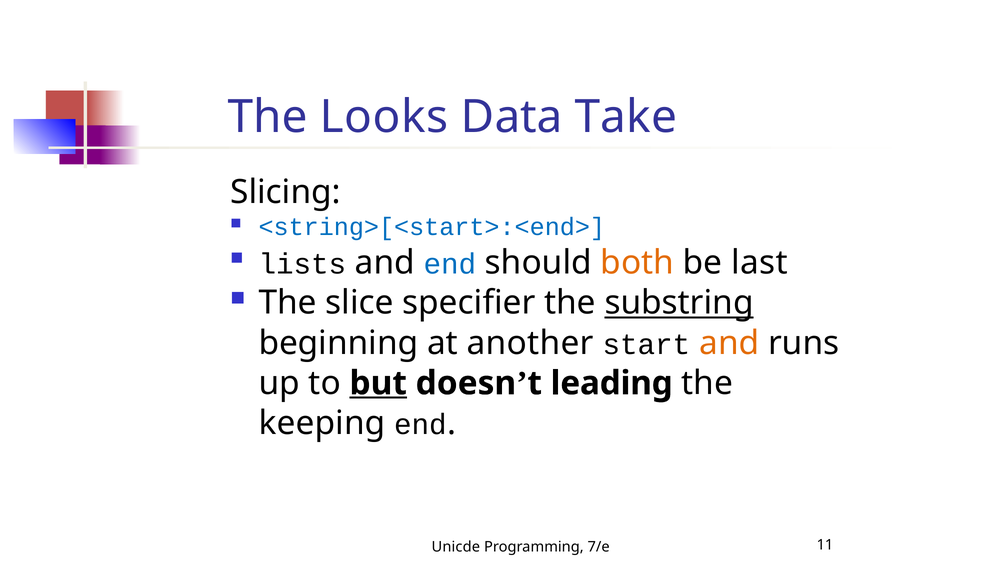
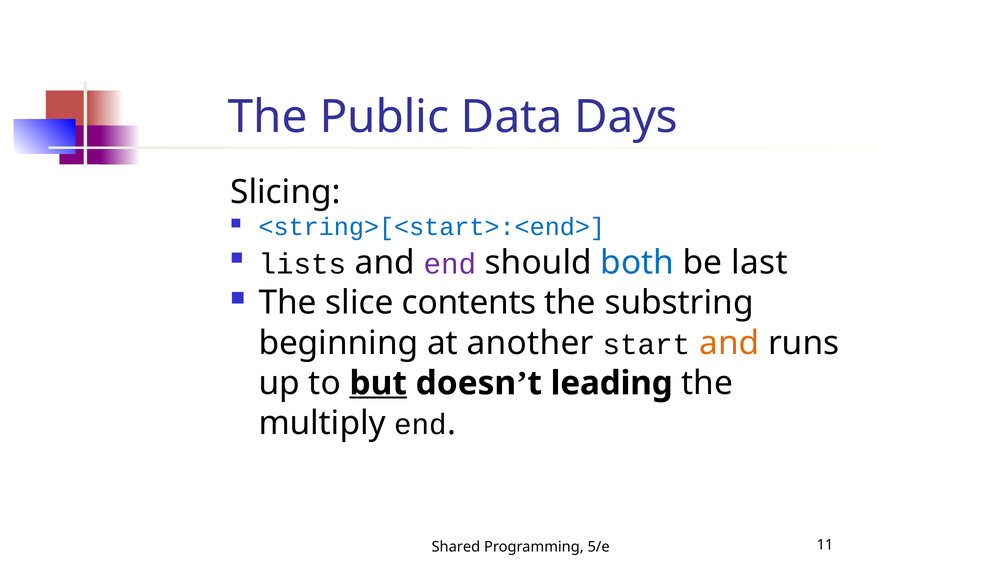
Looks: Looks -> Public (384, 117)
Take: Take -> Days (626, 117)
end colour: blue -> purple (450, 264)
both colour: orange -> blue (637, 263)
specifier: specifier -> contents (469, 303)
substring underline: present -> none (679, 303)
keeping: keeping -> multiply (322, 423)
Unicde: Unicde -> Shared (456, 547)
7/e: 7/e -> 5/e (599, 547)
